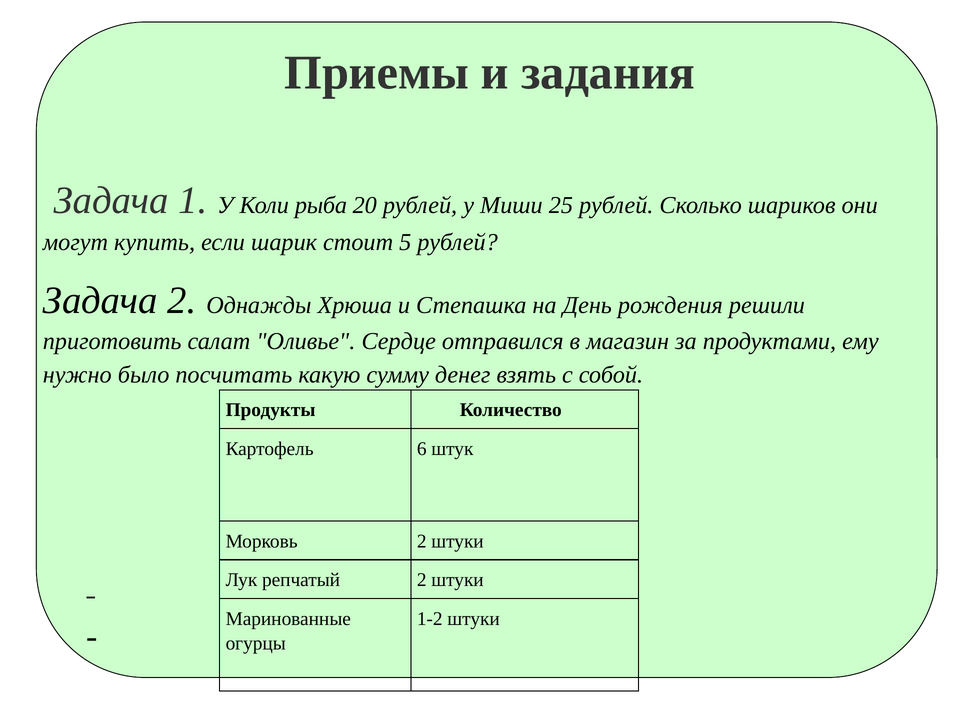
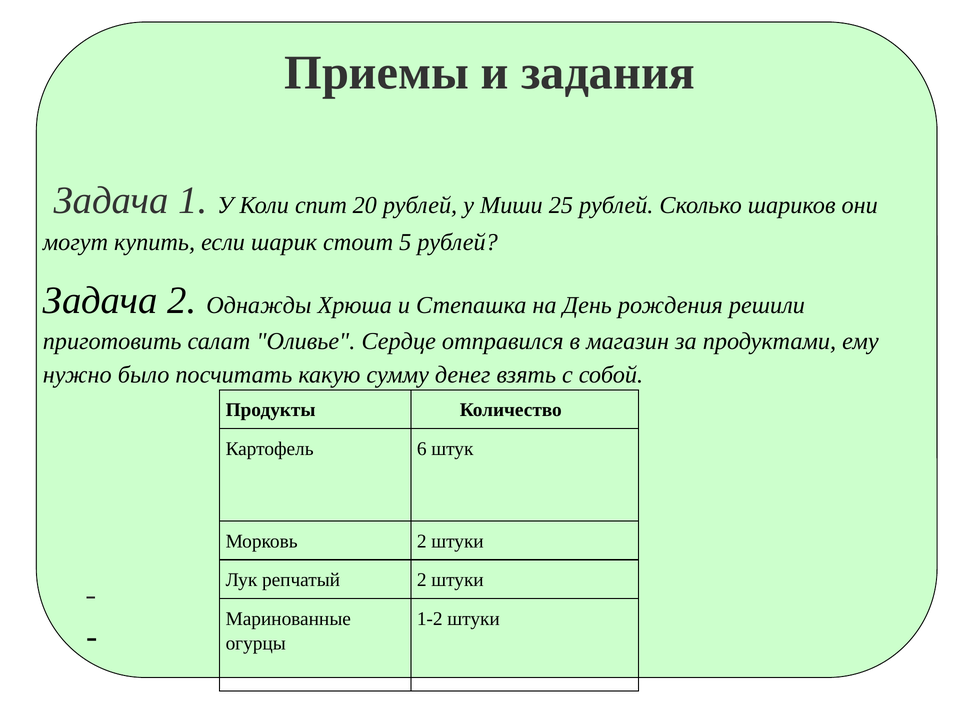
рыба: рыба -> спит (321, 205)
